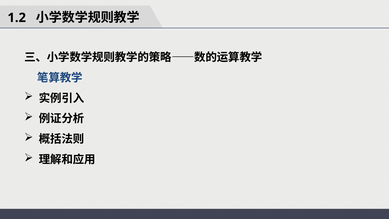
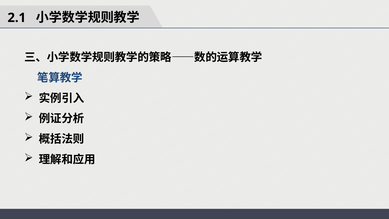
1.2: 1.2 -> 2.1 (17, 18)
